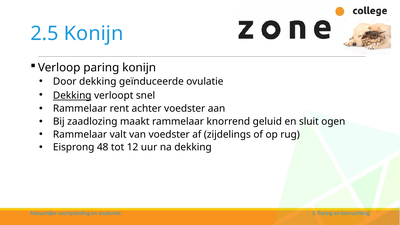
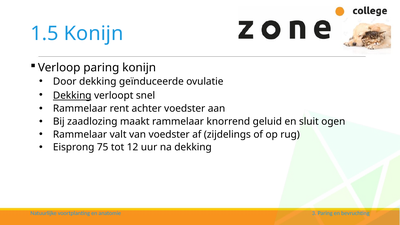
2.5: 2.5 -> 1.5 (45, 34)
48: 48 -> 75 (103, 147)
